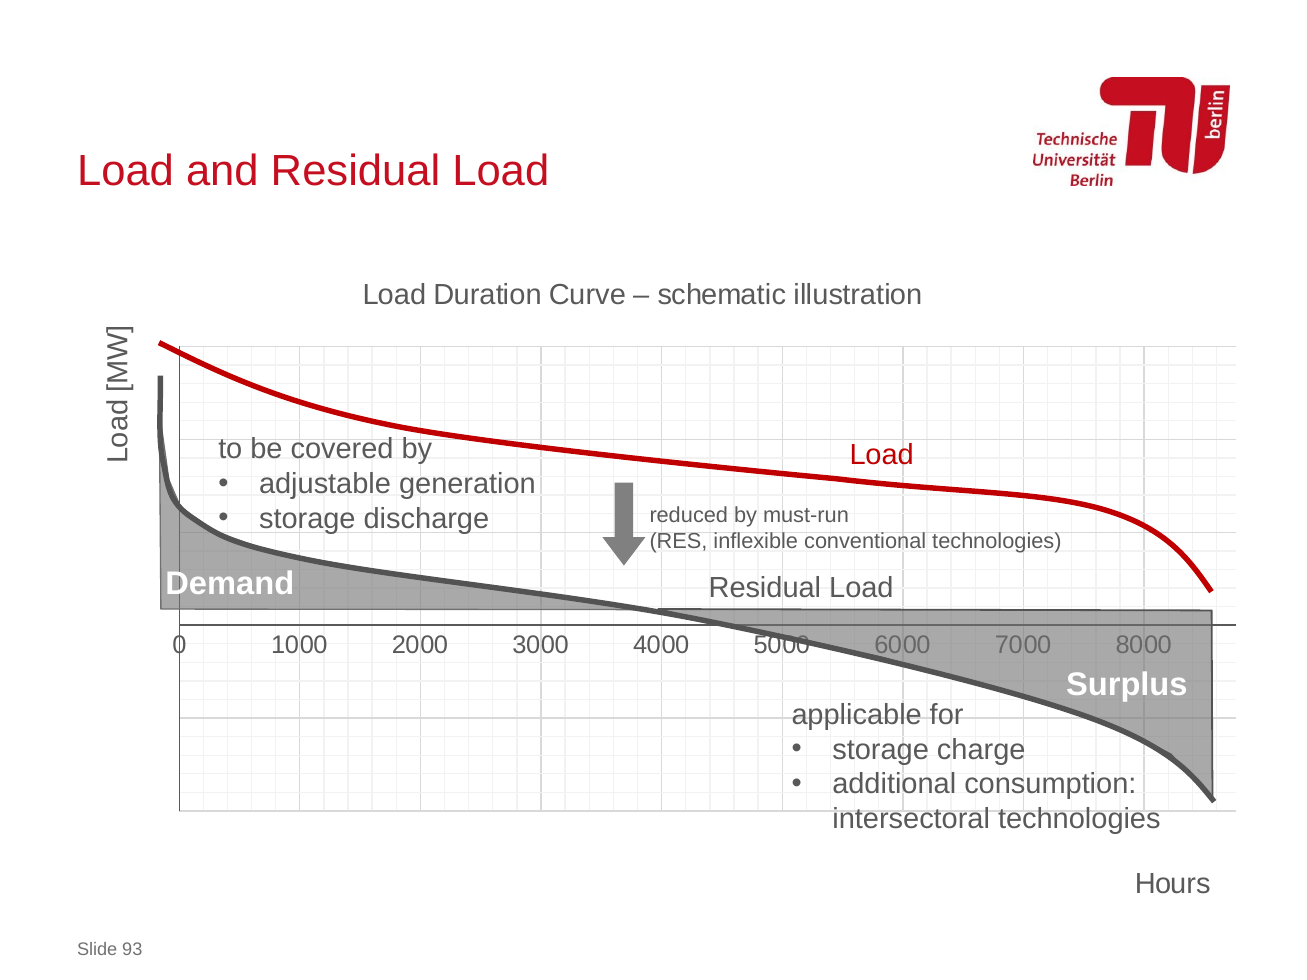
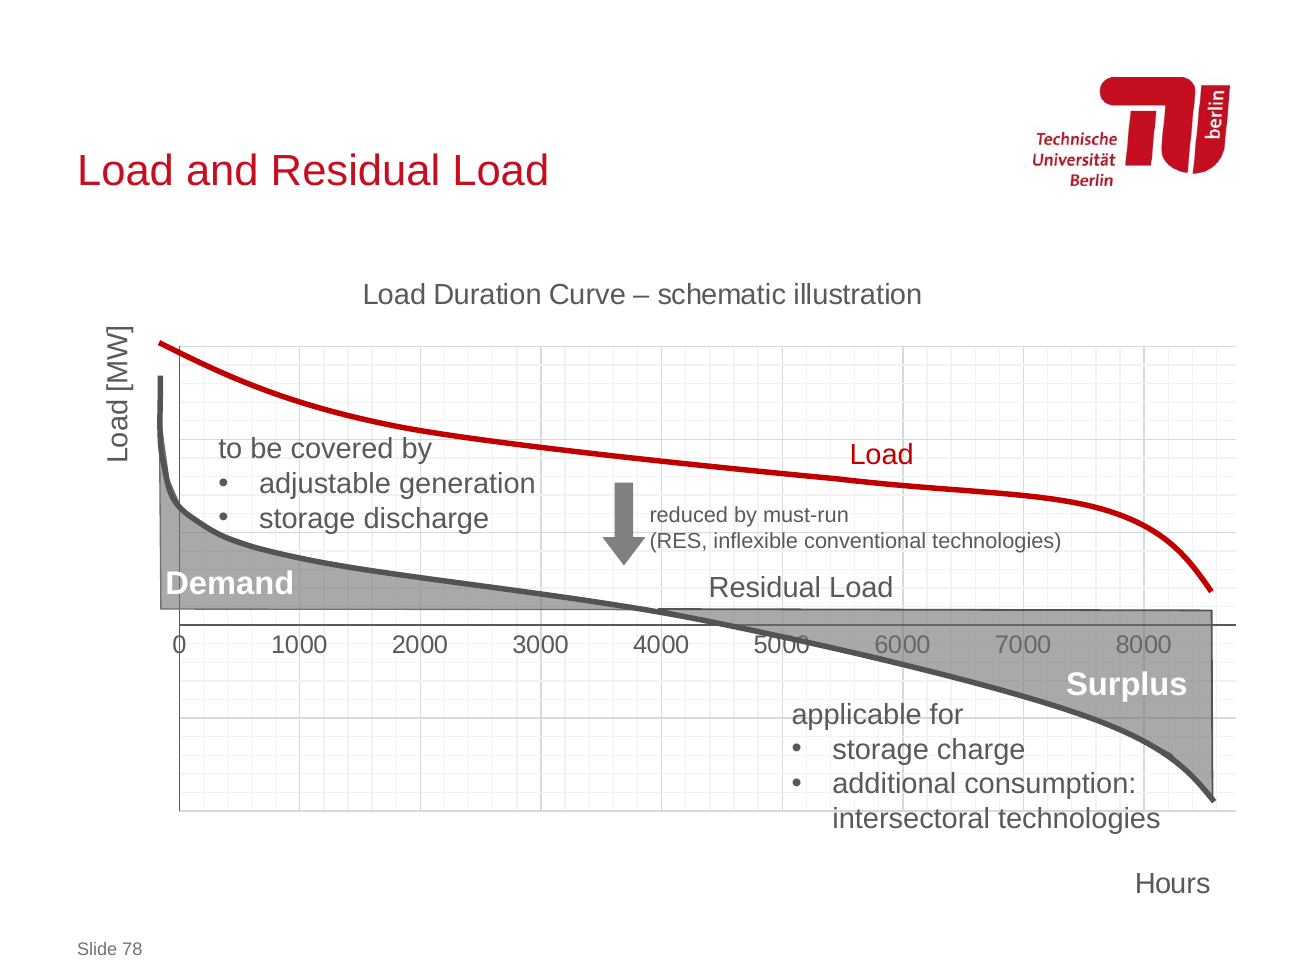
93: 93 -> 78 (132, 950)
